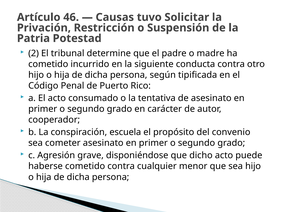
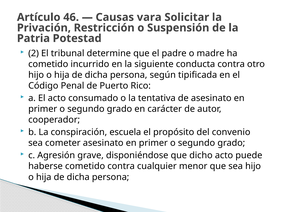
tuvo: tuvo -> vara (149, 17)
